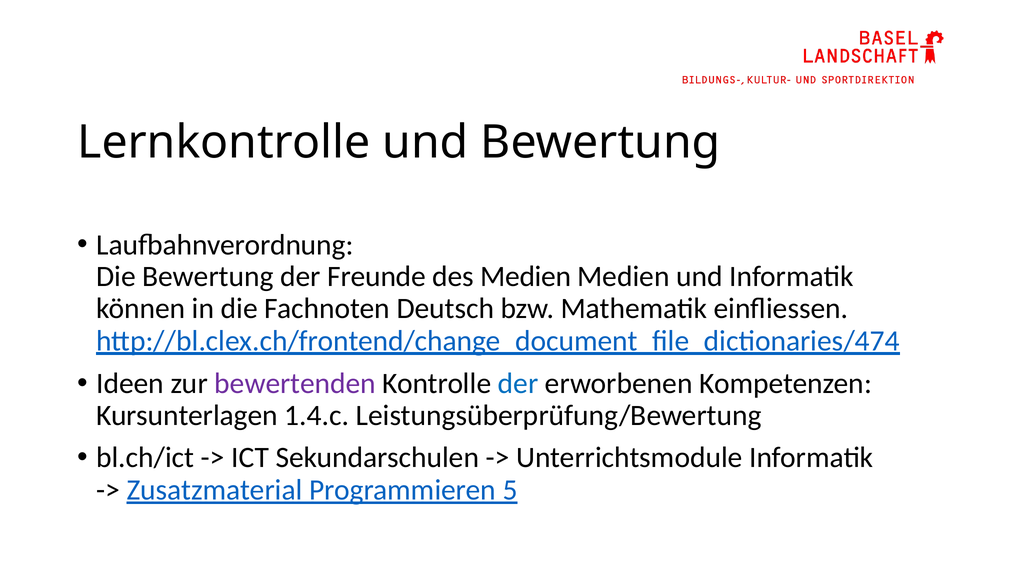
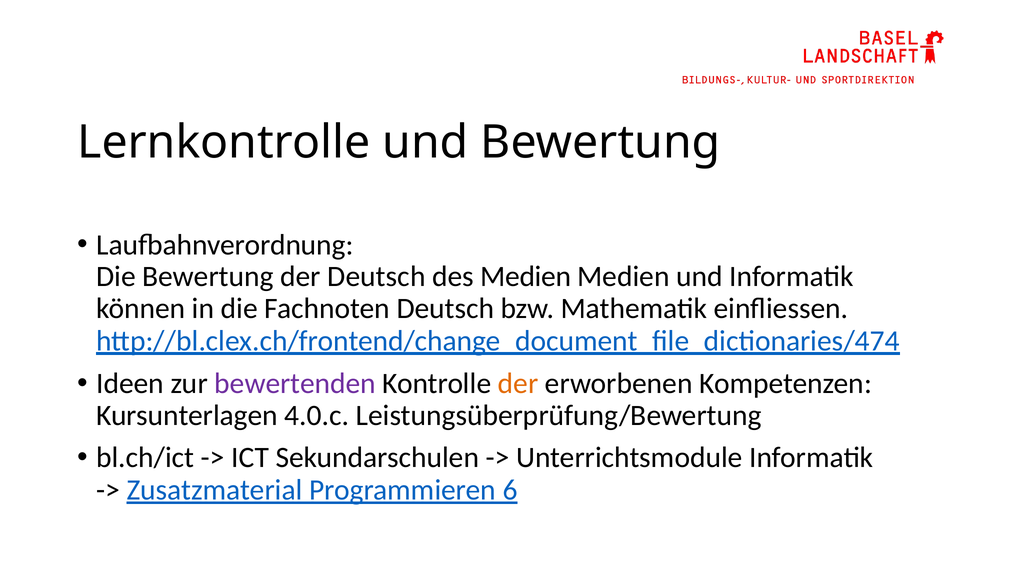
der Freunde: Freunde -> Deutsch (376, 277)
der colour: blue -> orange (518, 383)
1.4.c: 1.4.c -> 4.0.c (317, 415)
5: 5 -> 6 (510, 490)
